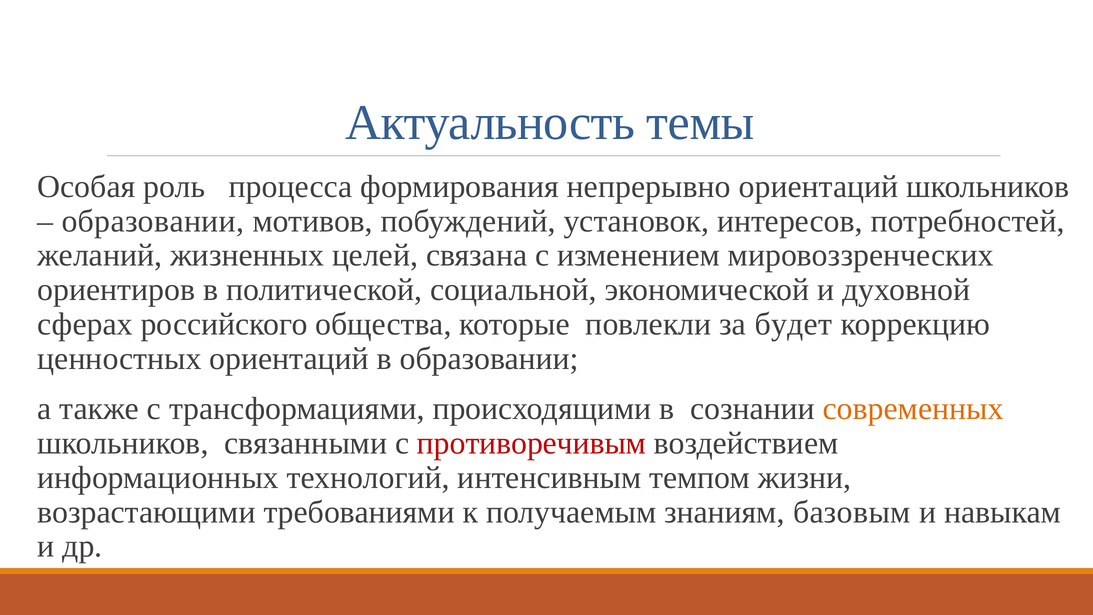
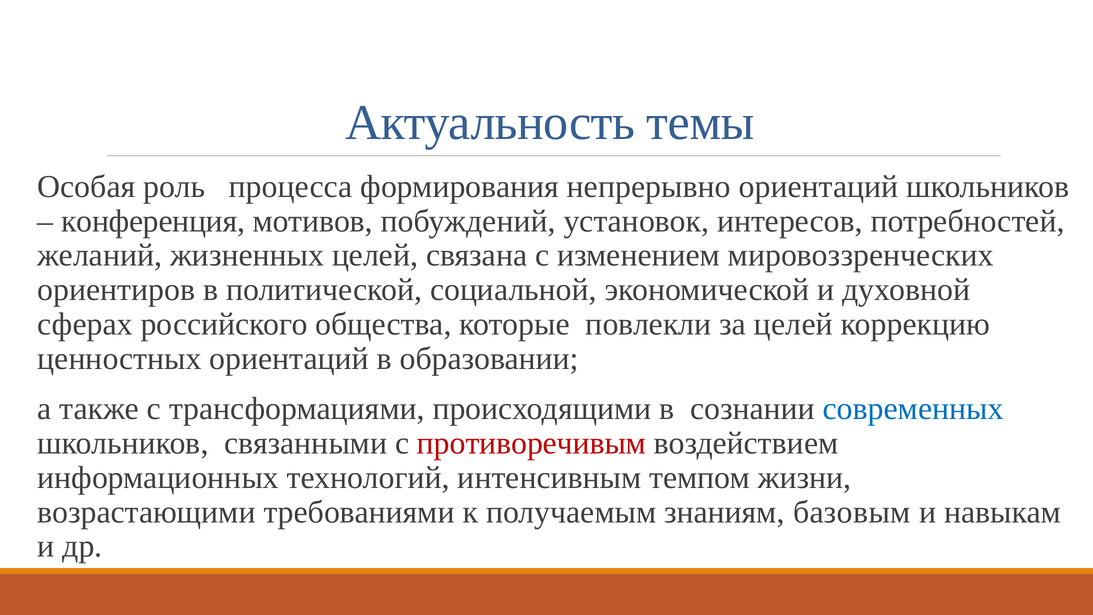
образовании: образовании -> конференция (153, 221)
за будет: будет -> целей (793, 324)
современных colour: orange -> blue (913, 409)
